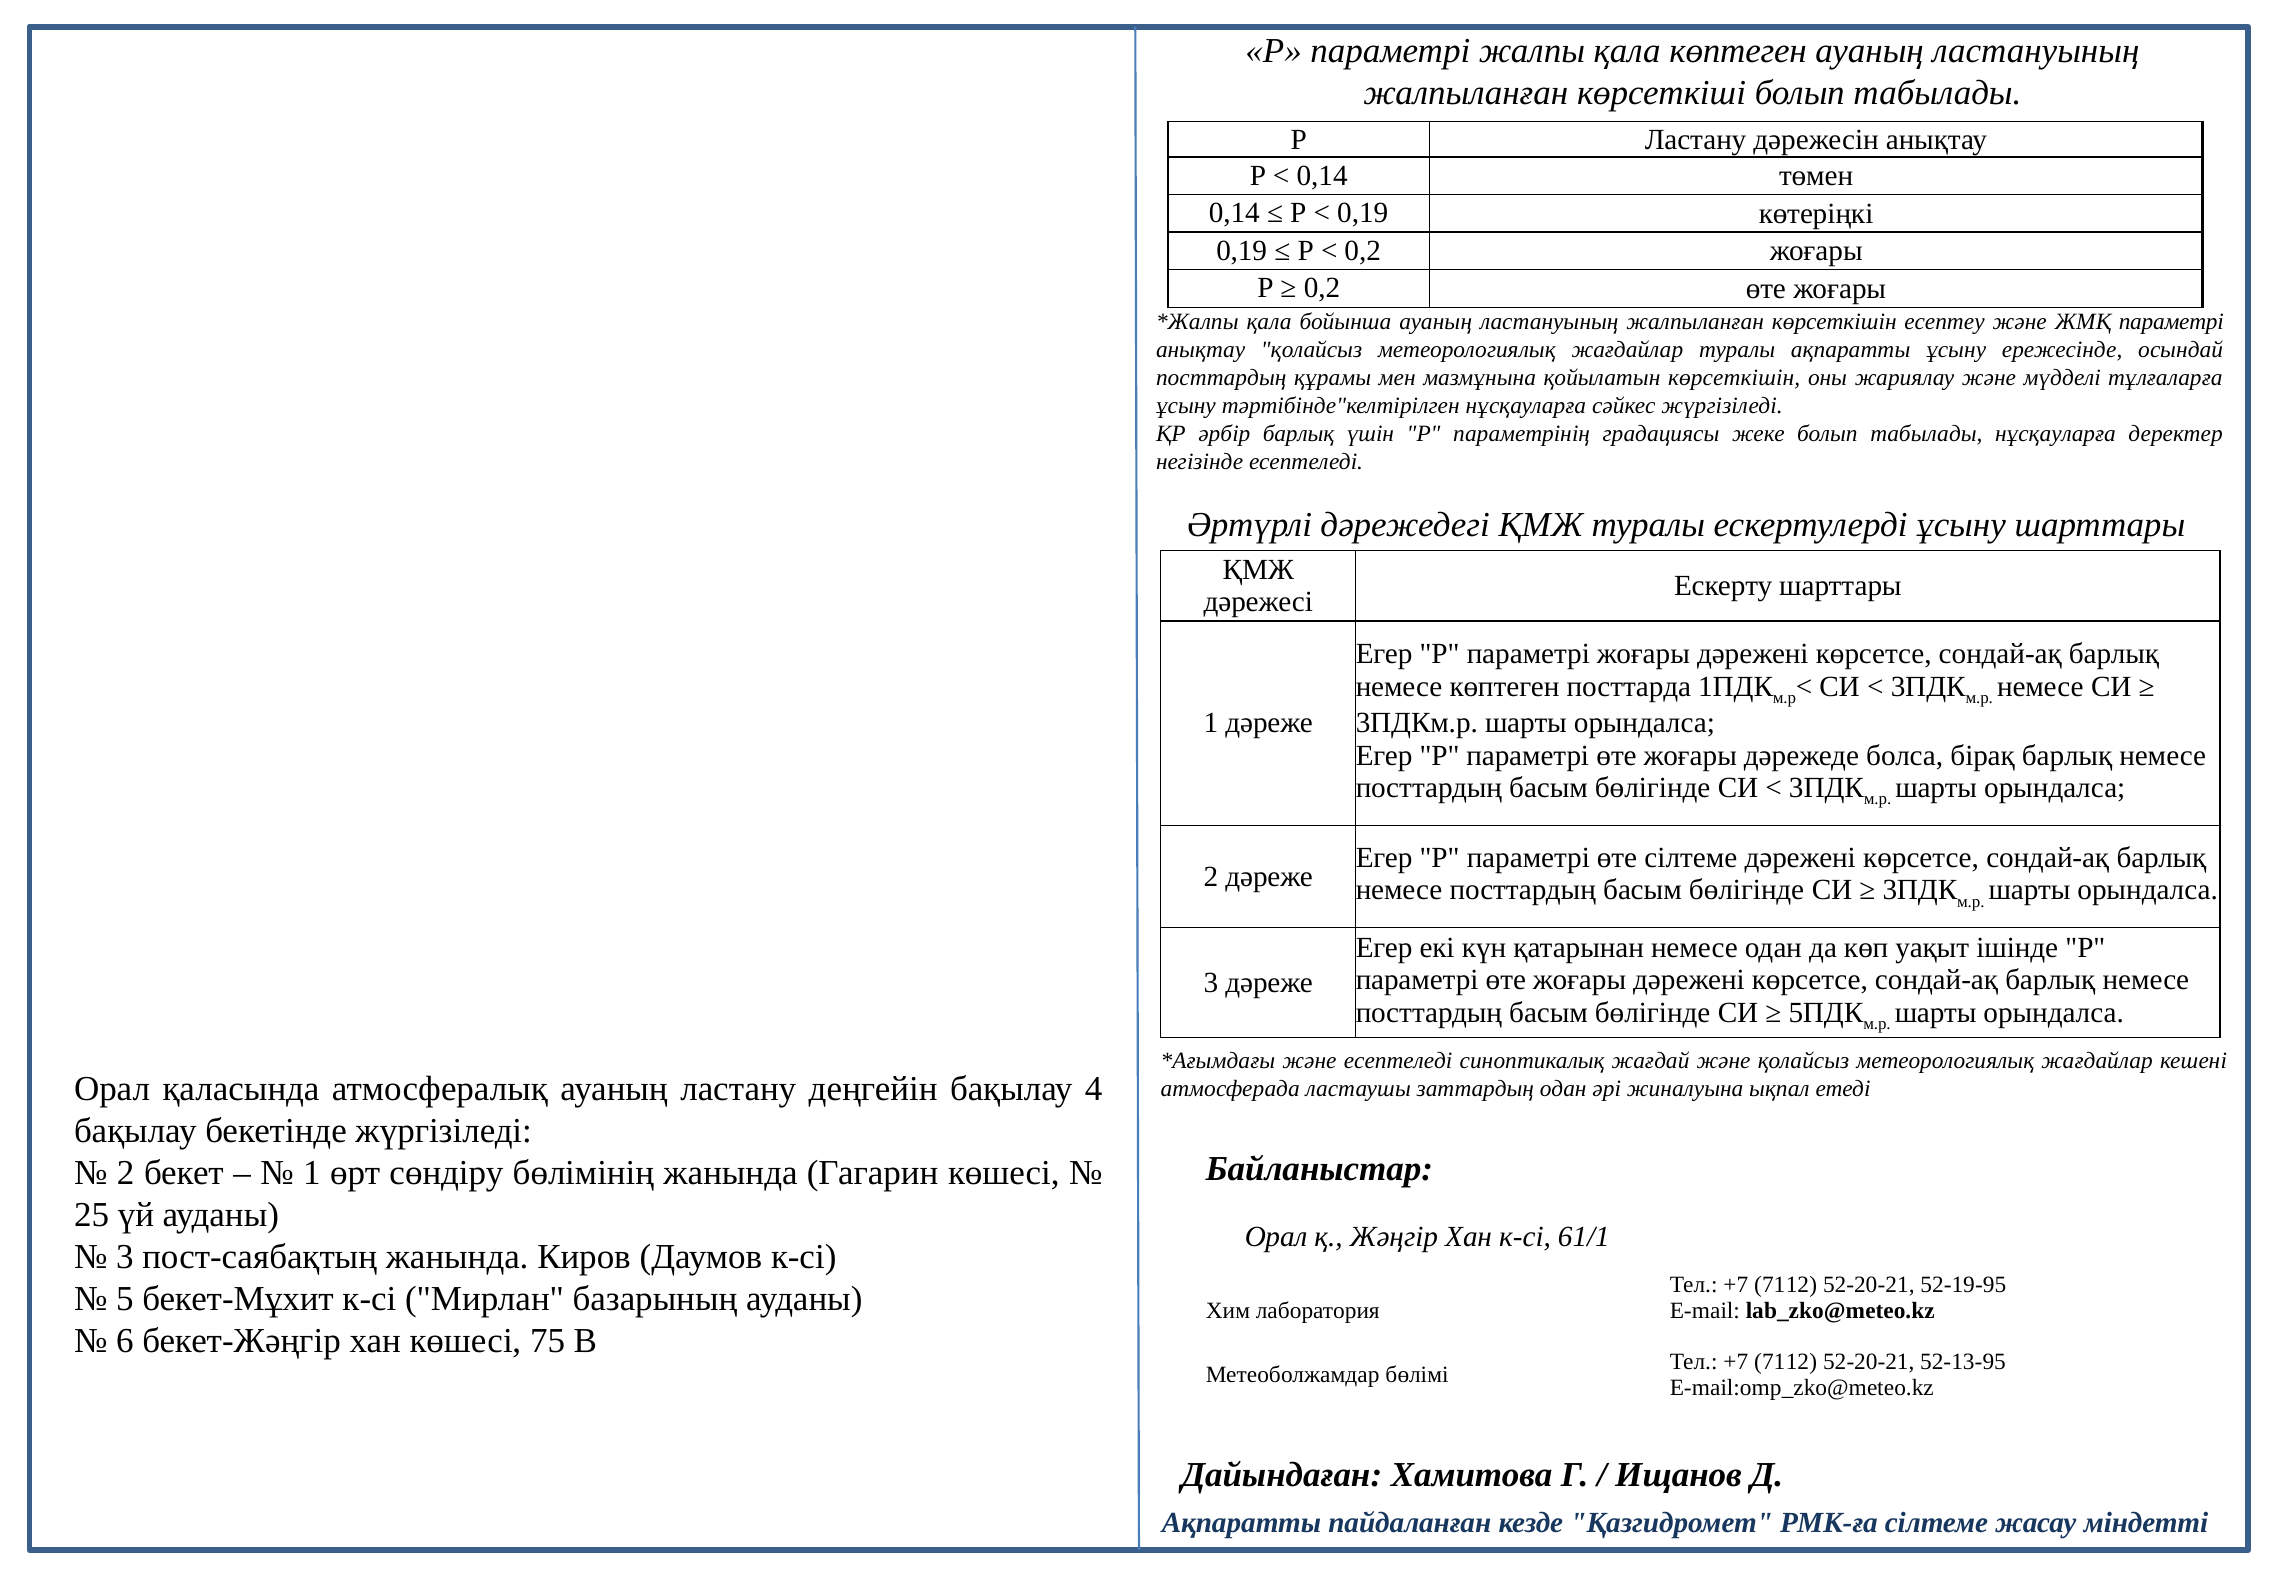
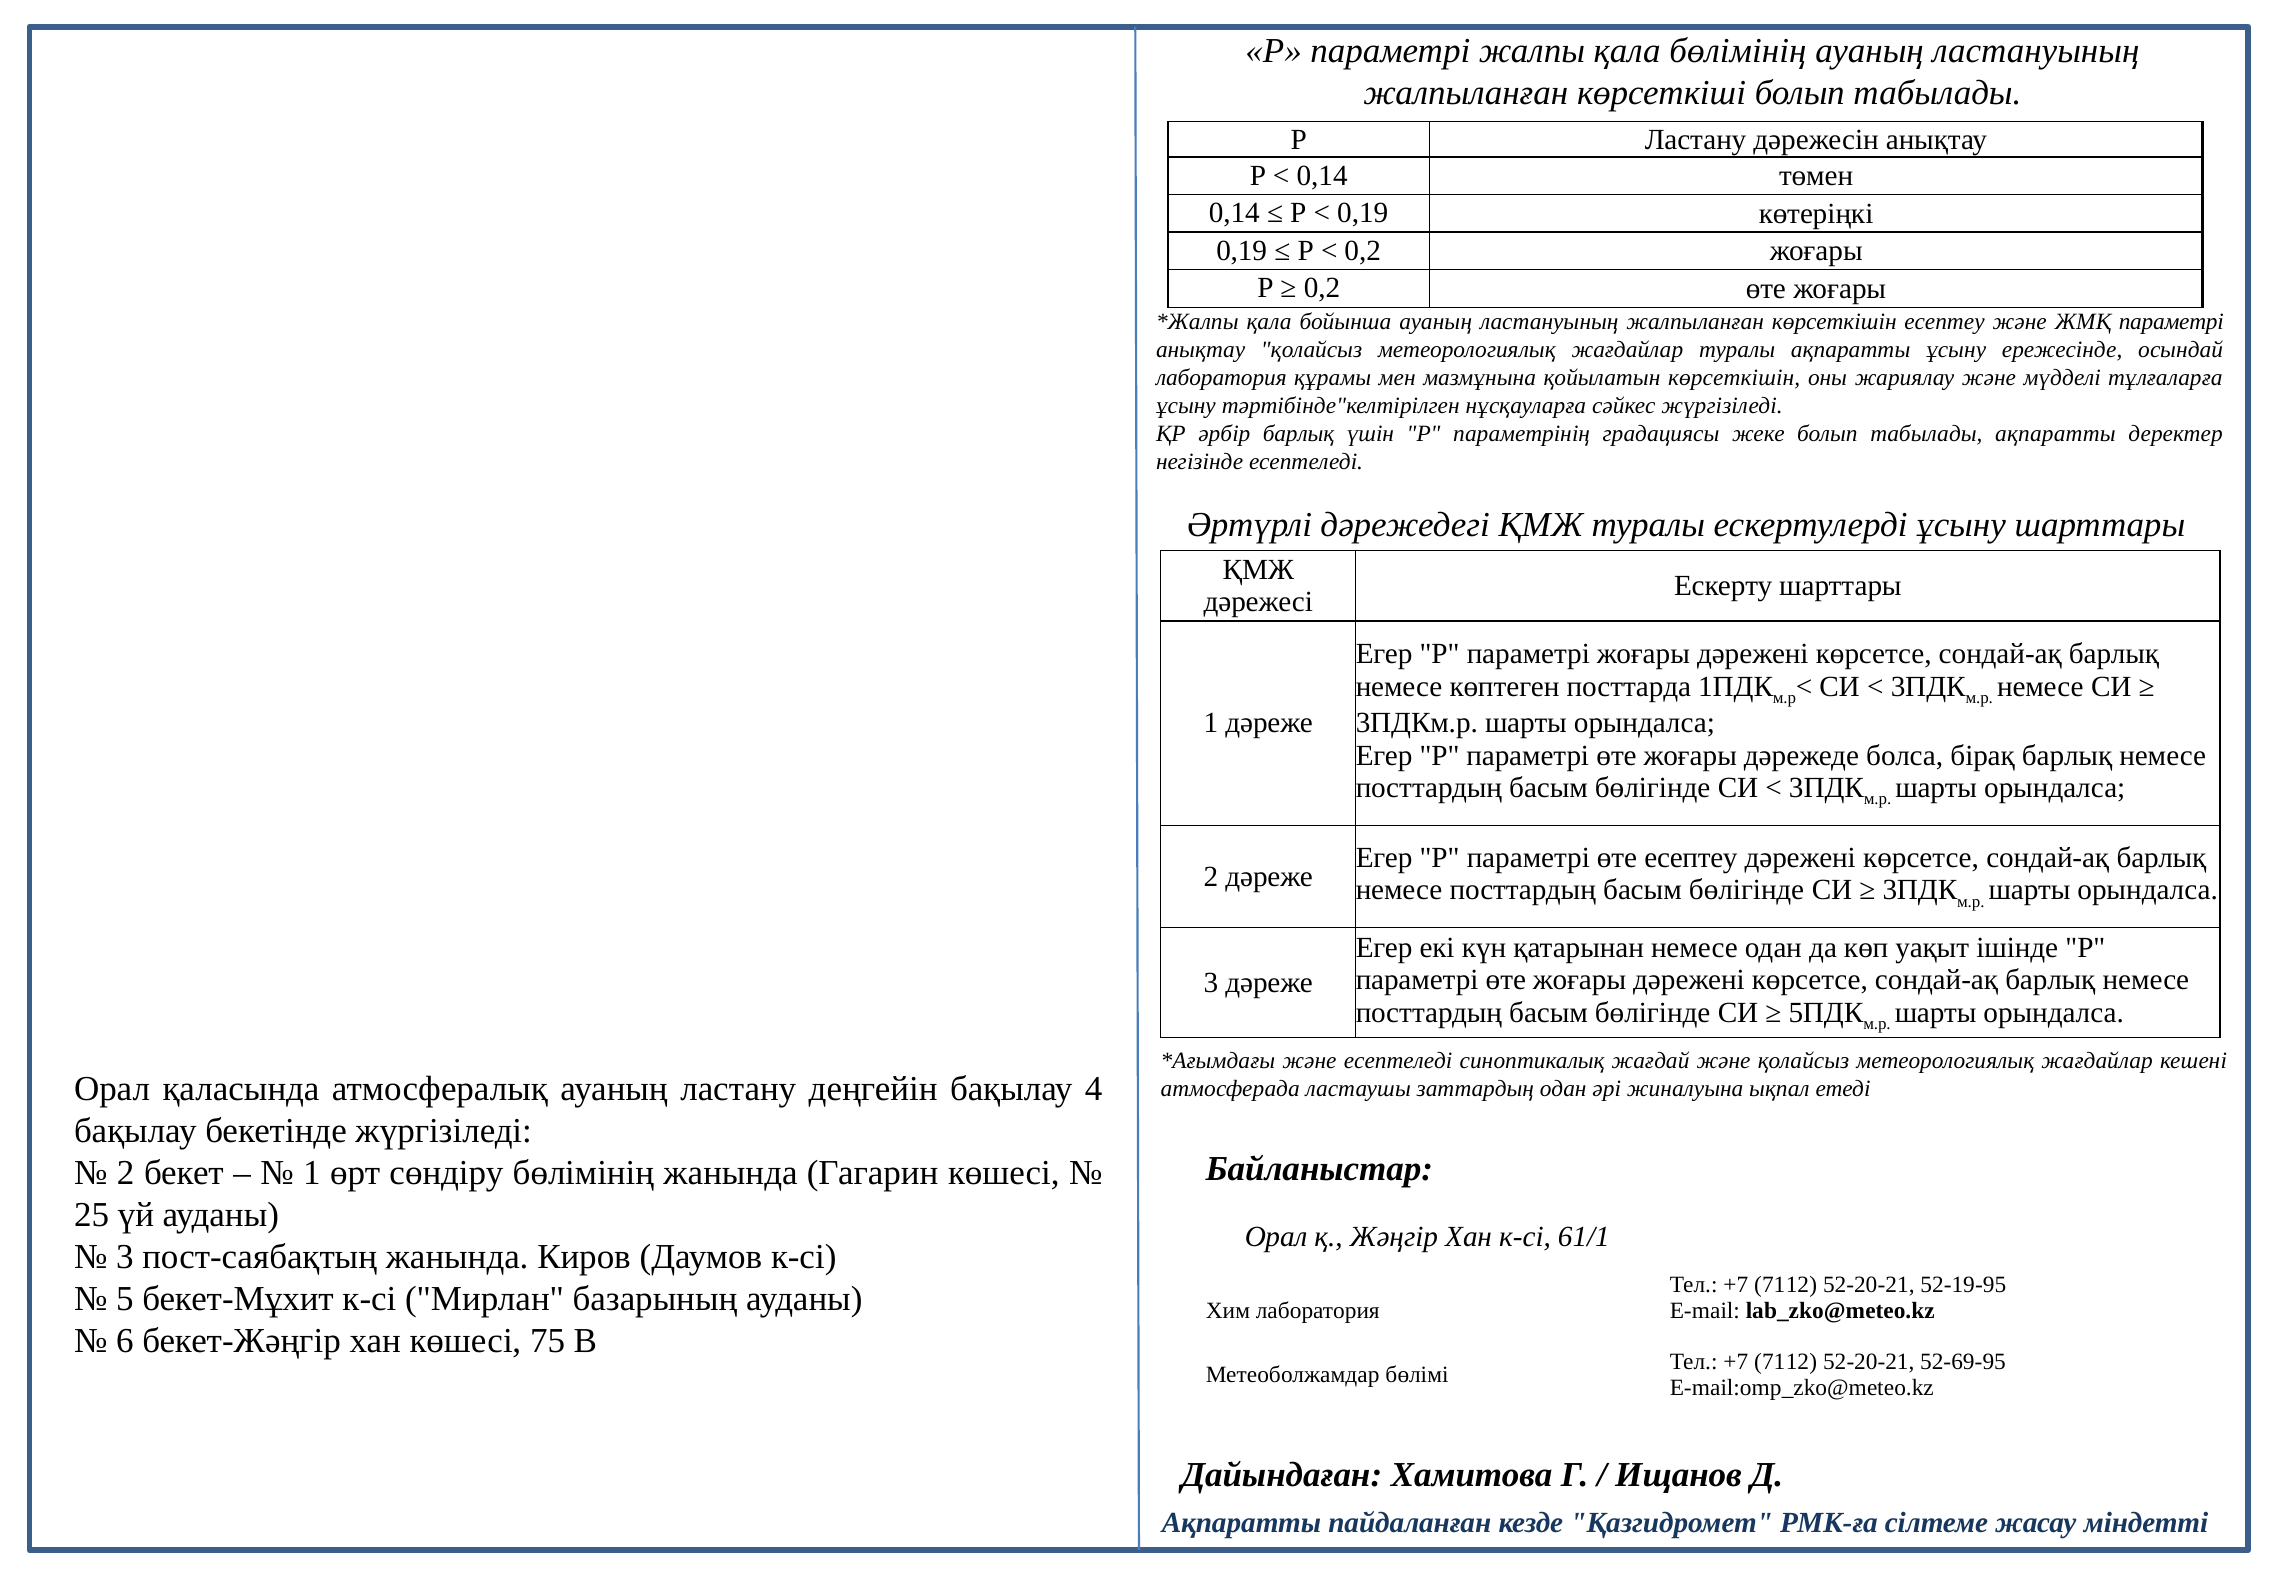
қала көптеген: көптеген -> бөлімінің (1738, 51)
посттардың: посттардың -> лаборатория (1221, 378)
табылады нұсқауларға: нұсқауларға -> ақпаратты (2055, 434)
өте сілтеме: сілтеме -> есептеу (1691, 858)
52-13-95: 52-13-95 -> 52-69-95 (1963, 1362)
